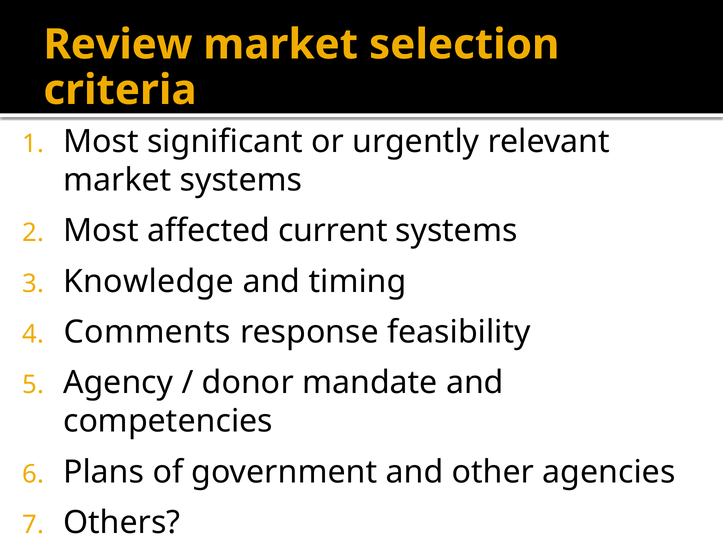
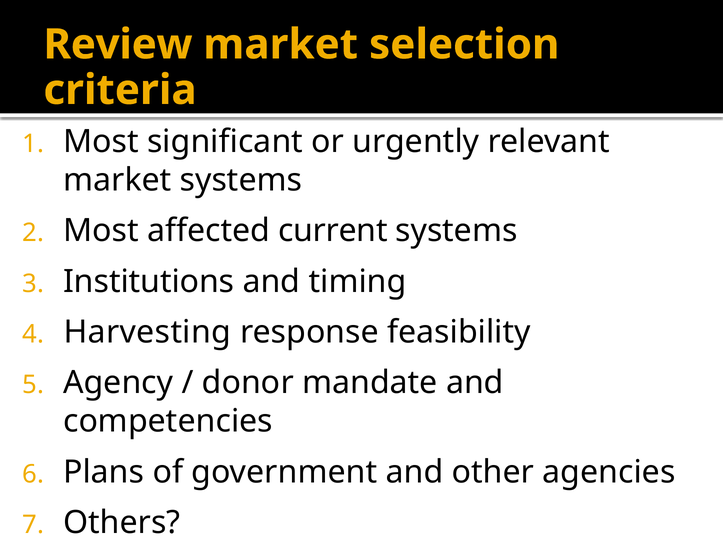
Knowledge: Knowledge -> Institutions (149, 282)
Comments: Comments -> Harvesting (147, 332)
